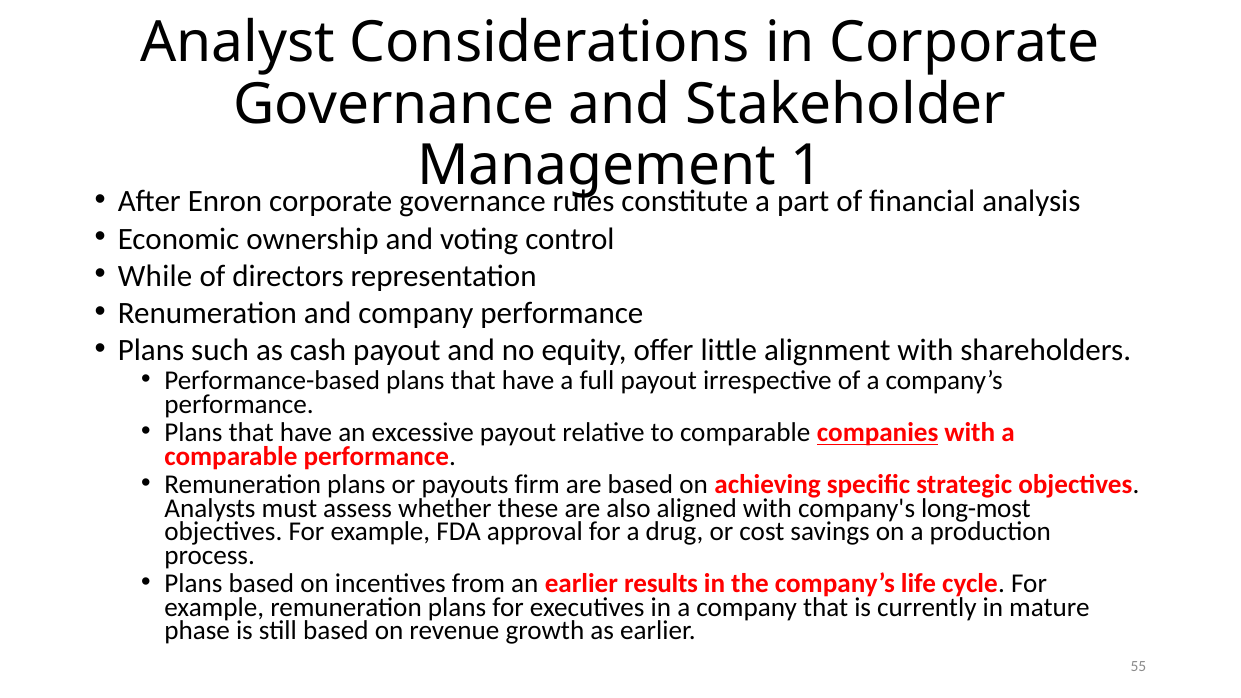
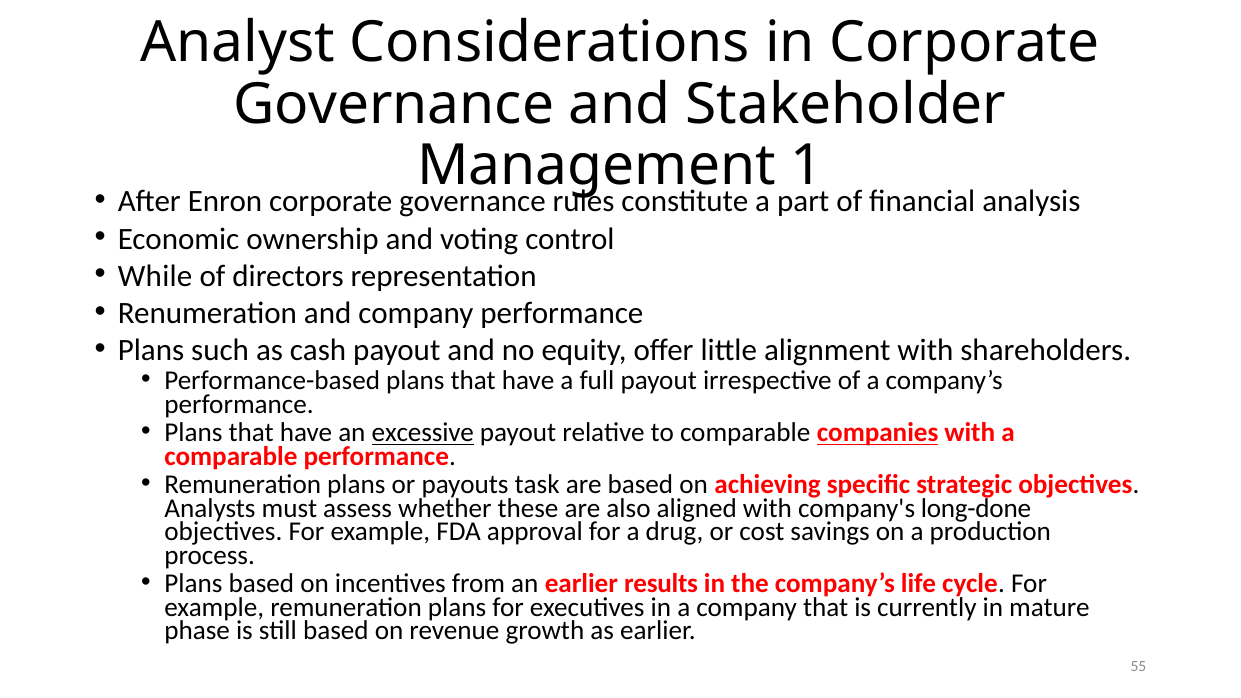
excessive underline: none -> present (423, 433)
firm: firm -> task (537, 485)
long-most: long-most -> long-done (976, 508)
